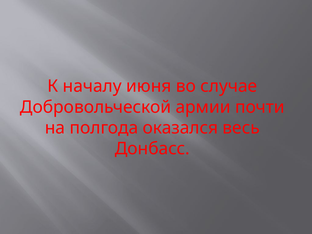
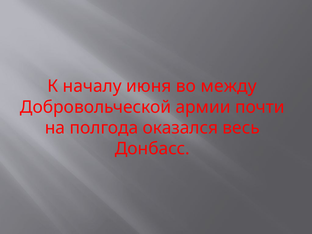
случае: случае -> между (229, 86)
